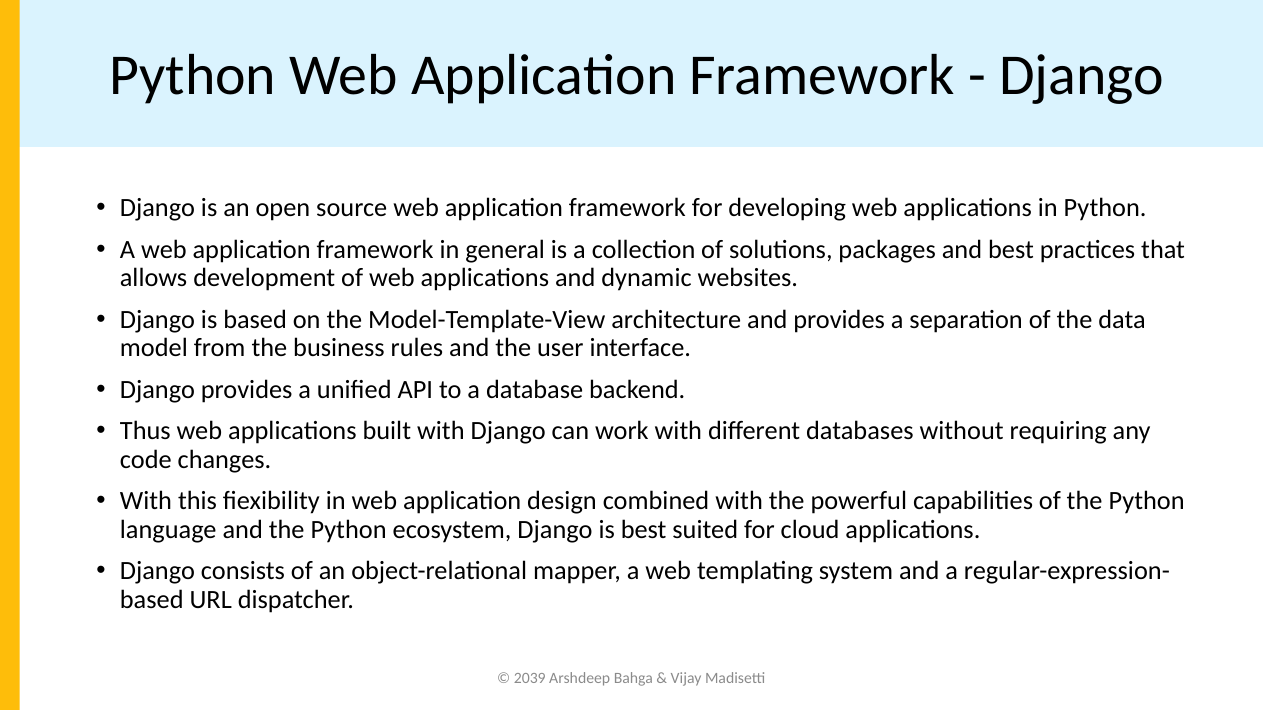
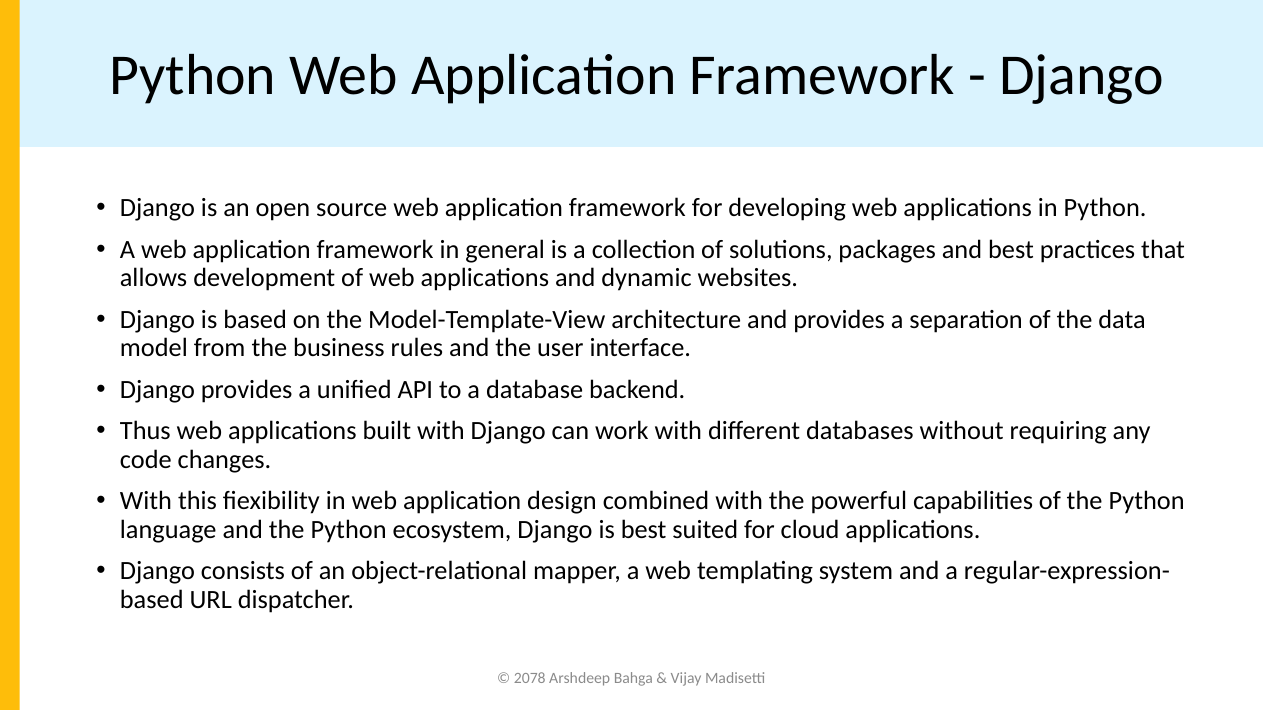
2039: 2039 -> 2078 (530, 678)
